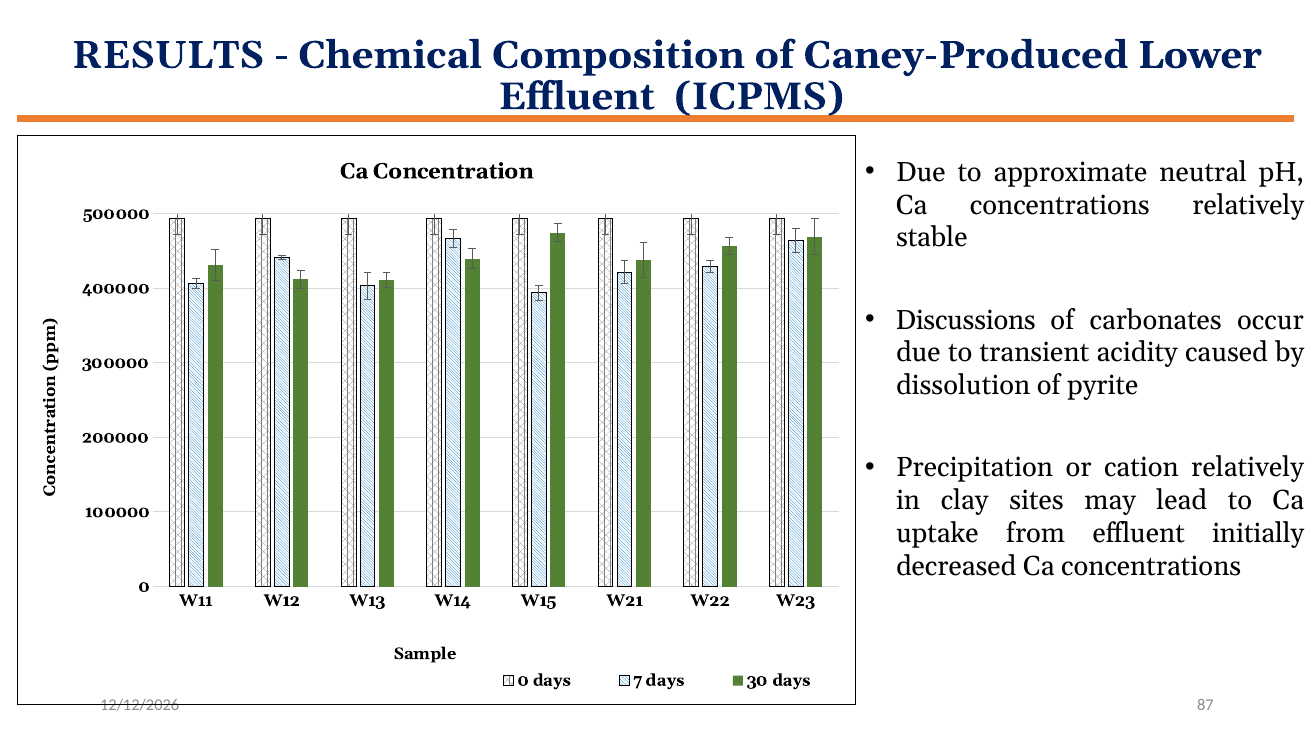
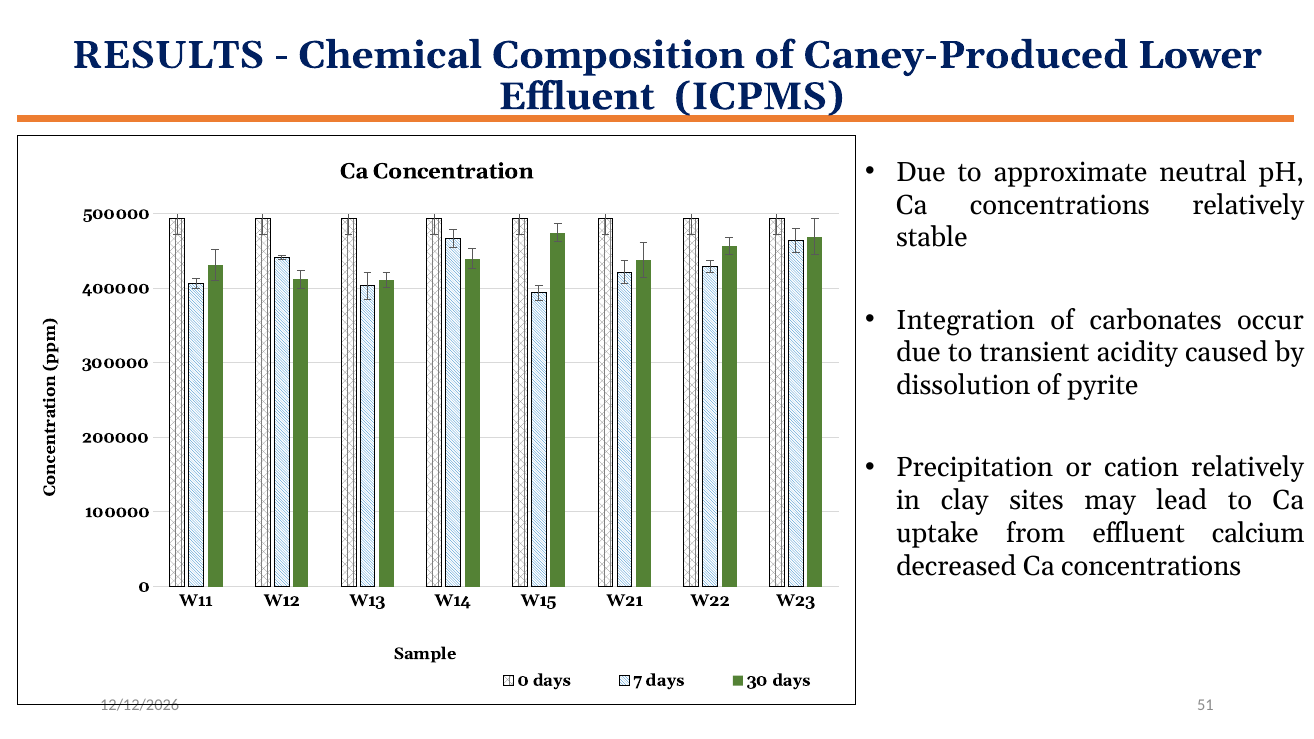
Discussions: Discussions -> Integration (965, 320)
initially: initially -> calcium (1258, 534)
87: 87 -> 51 (1205, 706)
